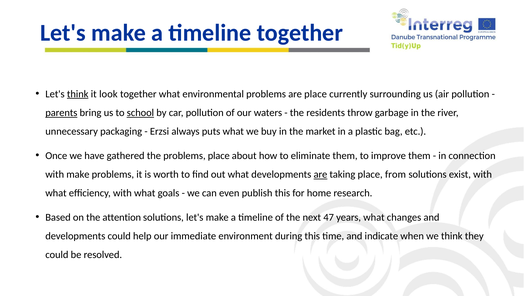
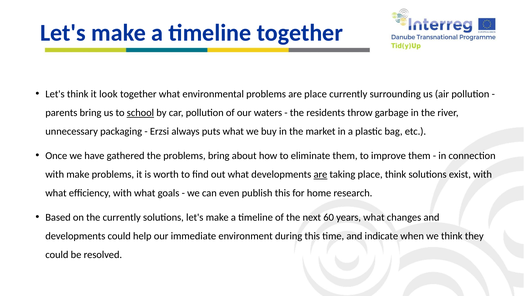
think underline: present -> none (78, 94)
parents underline: present -> none (61, 113)
problems place: place -> bring (219, 156)
place from: from -> think (396, 174)
the attention: attention -> currently (122, 217)
47: 47 -> 60 (329, 217)
